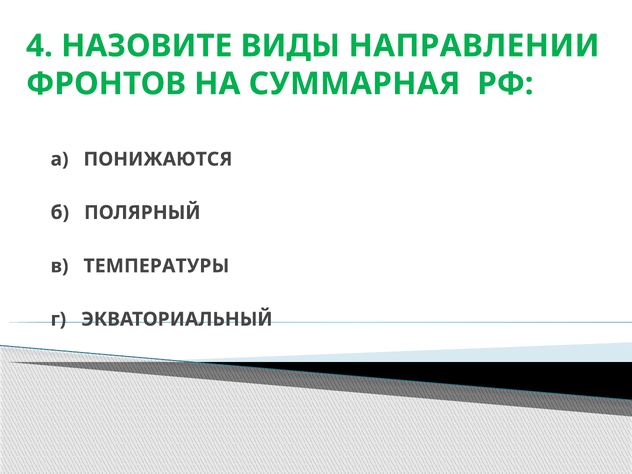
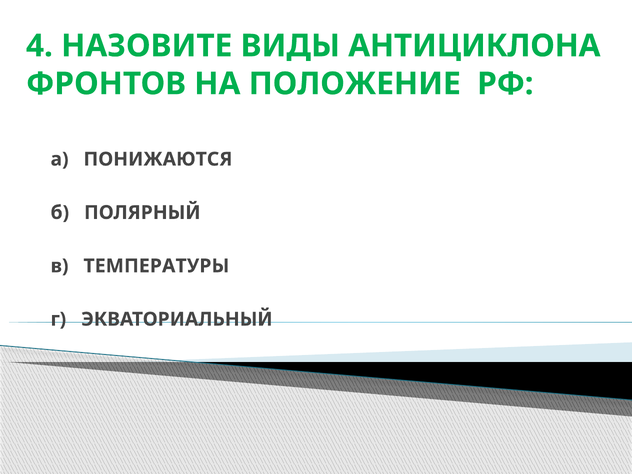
НАПРАВЛЕНИИ: НАПРАВЛЕНИИ -> АНТИЦИКЛОНА (474, 46)
СУММАРНАЯ: СУММАРНАЯ -> ПОЛОЖЕНИЕ (355, 84)
